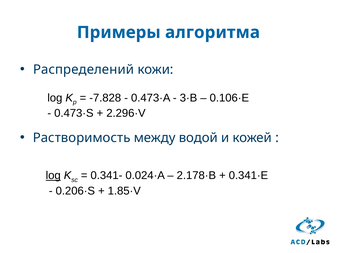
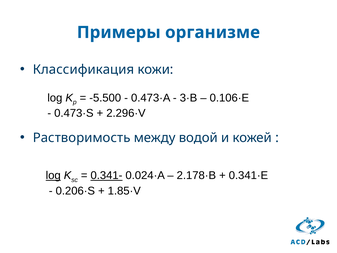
алгоритма: алгоритма -> организме (213, 32)
Распределений: Распределений -> Классификация (84, 69)
-7.828: -7.828 -> -5.500 (105, 98)
0.341- underline: none -> present (106, 175)
